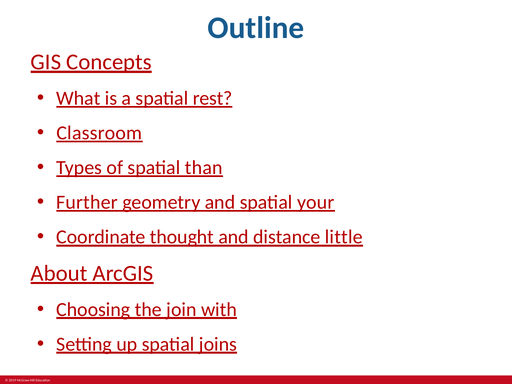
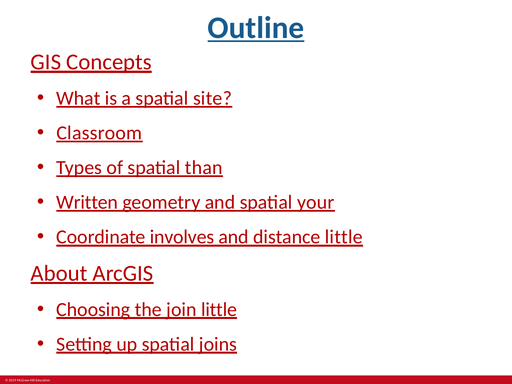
Outline underline: none -> present (256, 28)
rest: rest -> site (212, 98)
Further: Further -> Written (87, 202)
thought: thought -> involves (182, 237)
join with: with -> little (219, 310)
